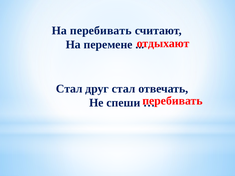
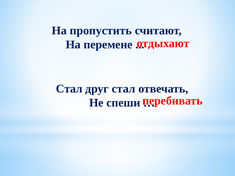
На перебивать: перебивать -> пропустить (101, 31)
